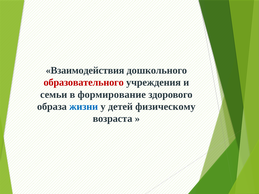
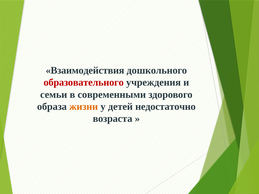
формирование: формирование -> современными (112, 95)
жизни colour: blue -> orange (84, 107)
физическому: физическому -> недостаточно (165, 107)
